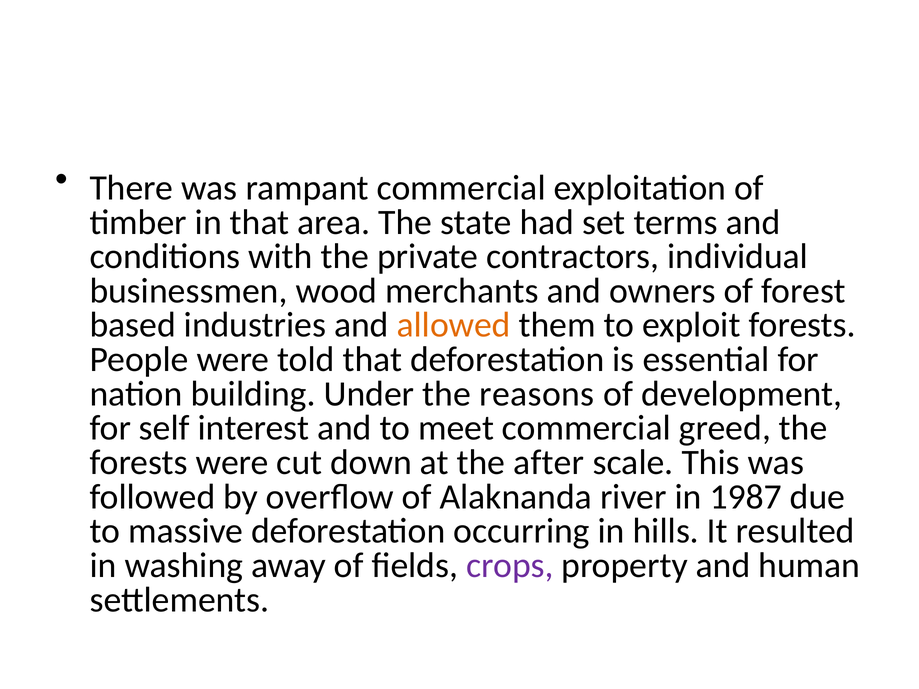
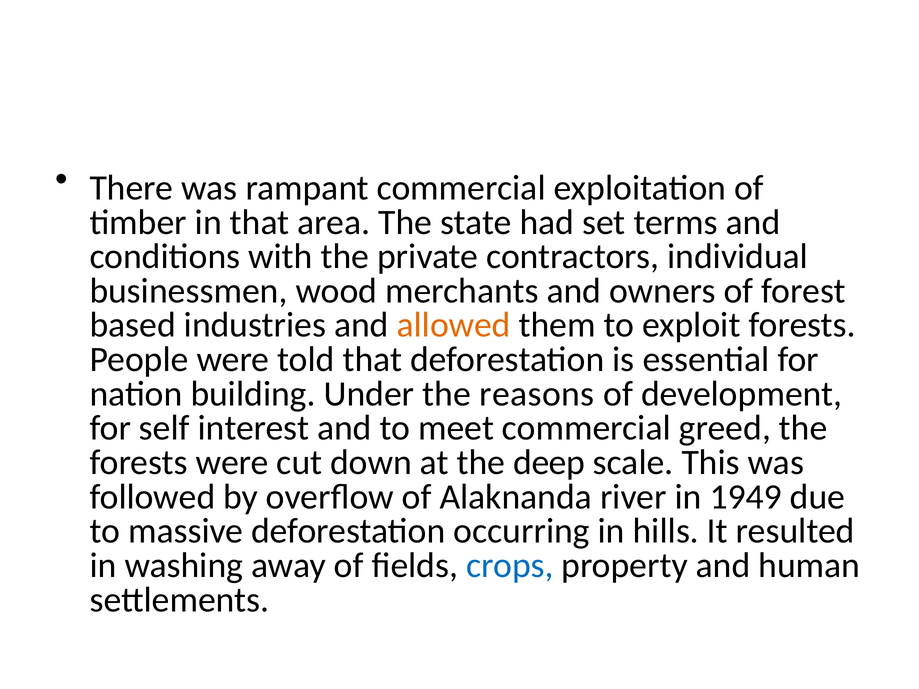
after: after -> deep (549, 463)
1987: 1987 -> 1949 (746, 497)
crops colour: purple -> blue (510, 566)
